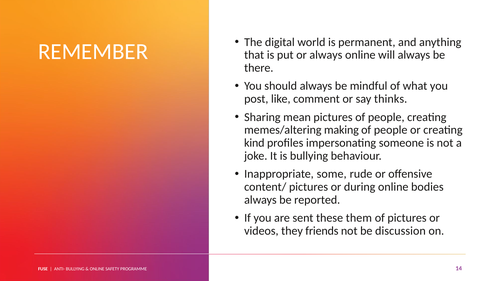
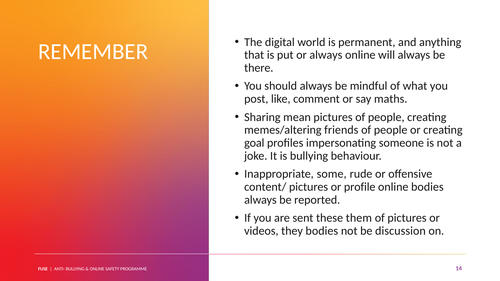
thinks: thinks -> maths (391, 99)
making: making -> friends (341, 130)
kind: kind -> goal (254, 143)
during: during -> profile (360, 187)
they friends: friends -> bodies (322, 231)
